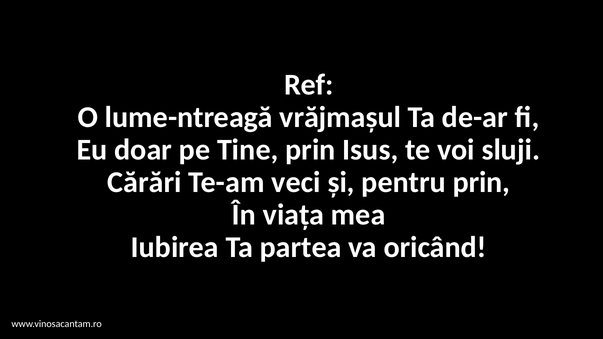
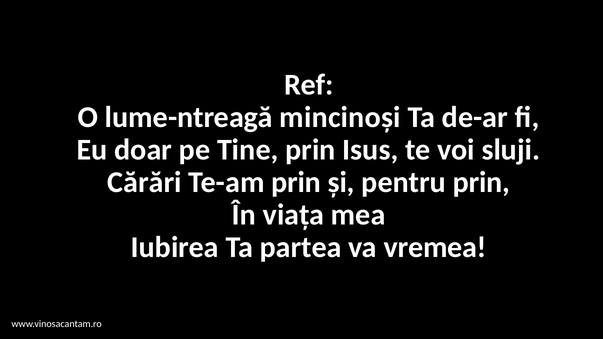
vrăjmașul: vrăjmașul -> mincinoși (340, 117)
Te-am veci: veci -> prin (296, 183)
oricând: oricând -> vremea (435, 248)
